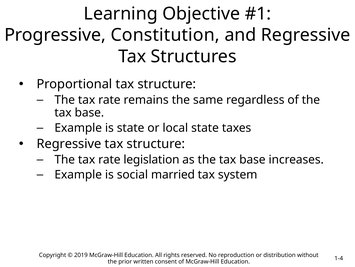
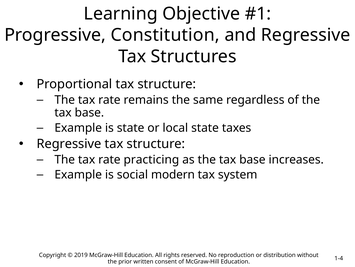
legislation: legislation -> practicing (151, 159)
married: married -> modern (173, 174)
